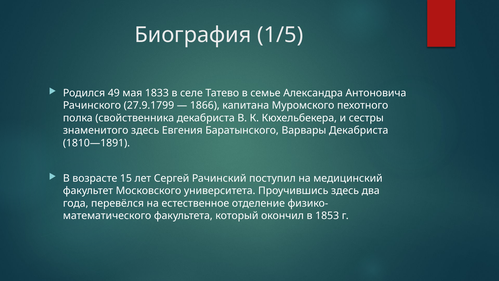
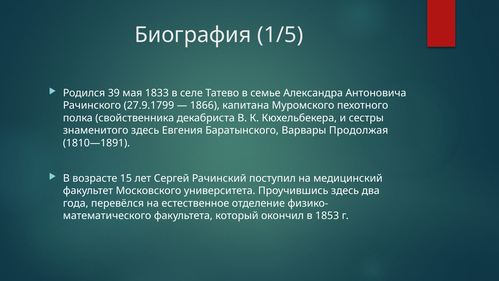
49: 49 -> 39 (114, 93)
Варвары Декабриста: Декабриста -> Продолжая (359, 130)
